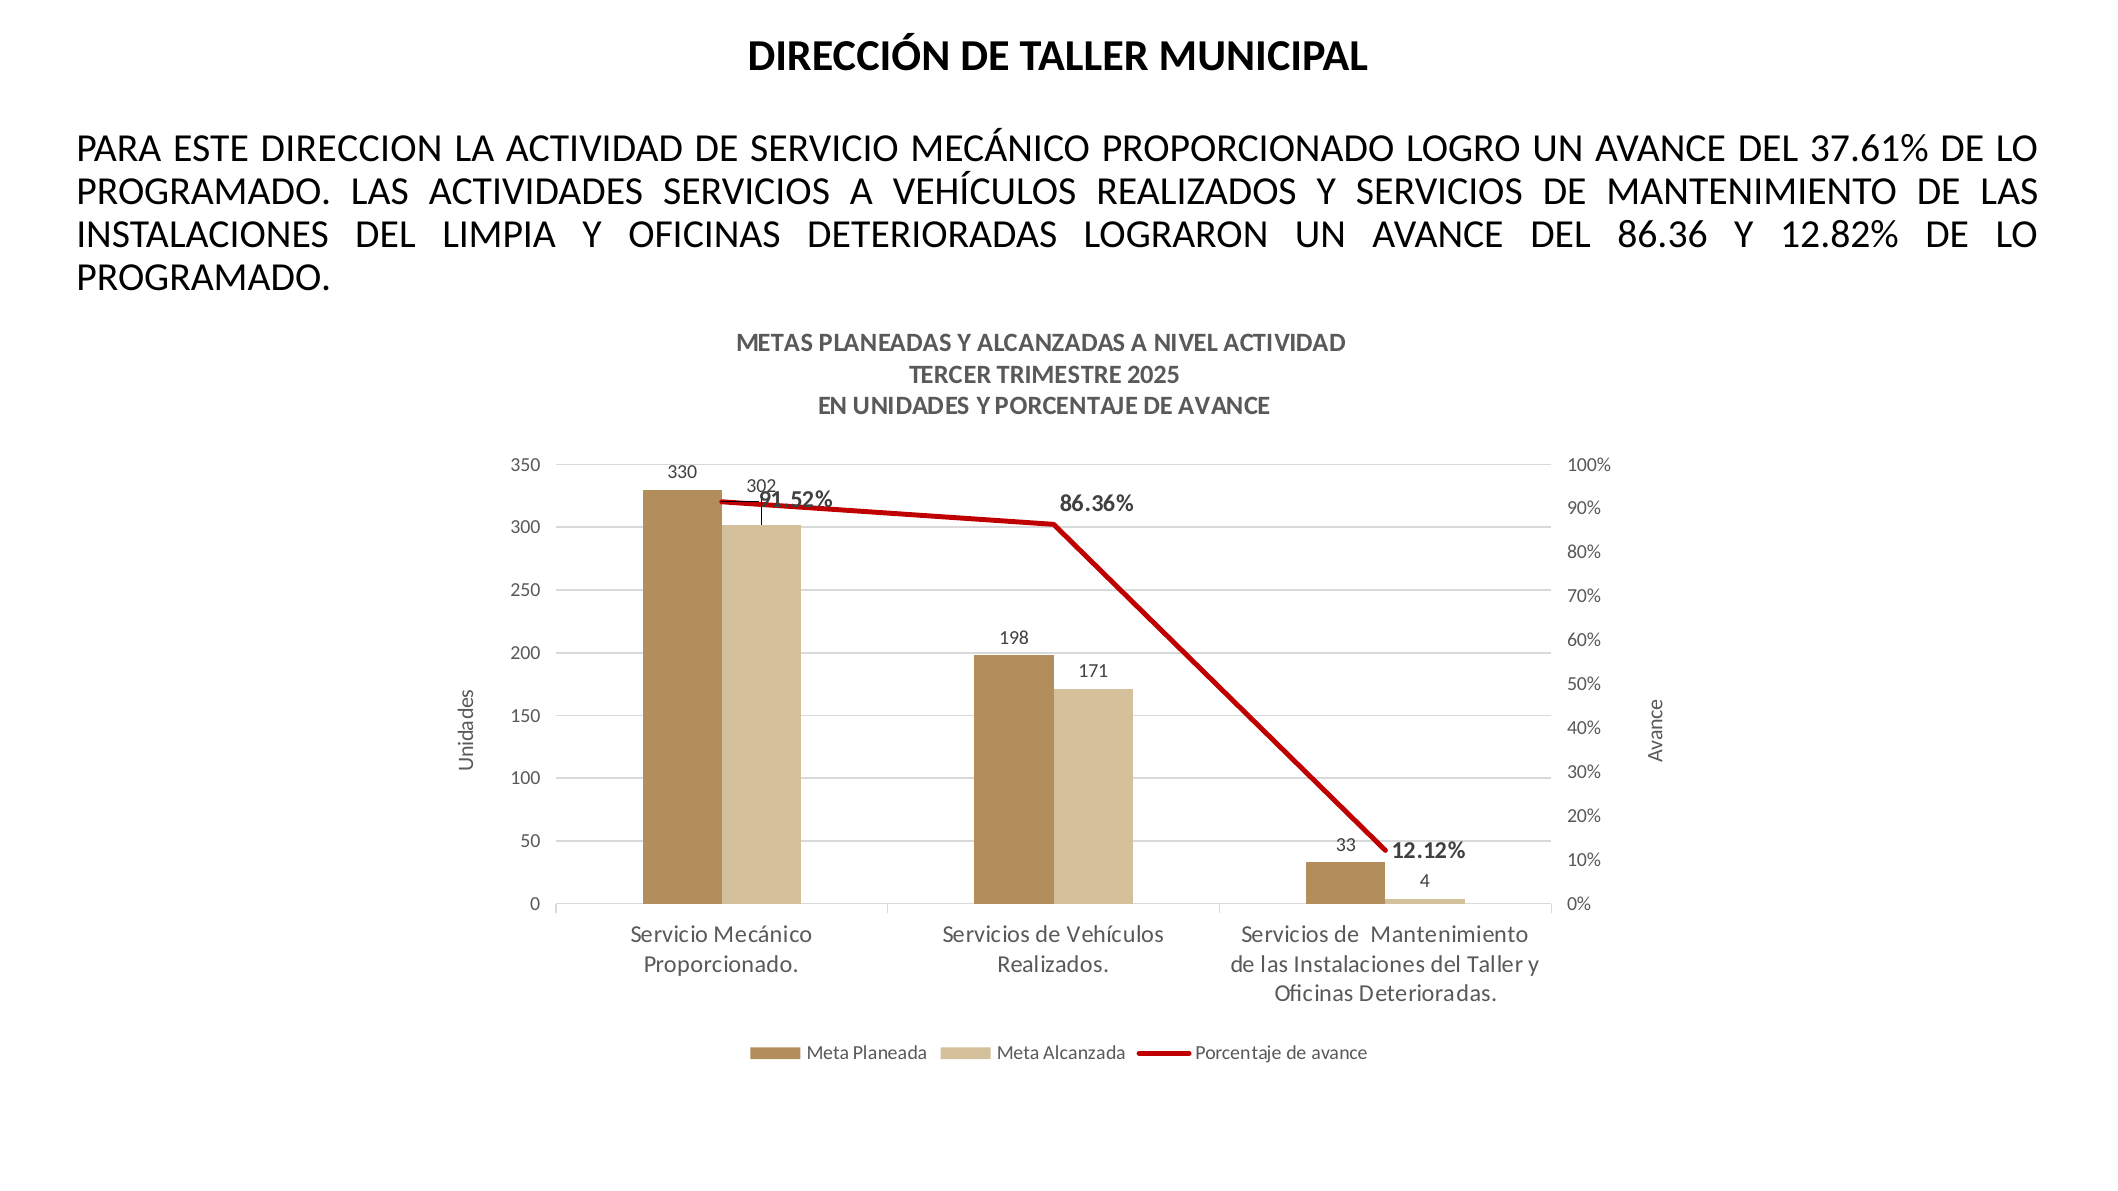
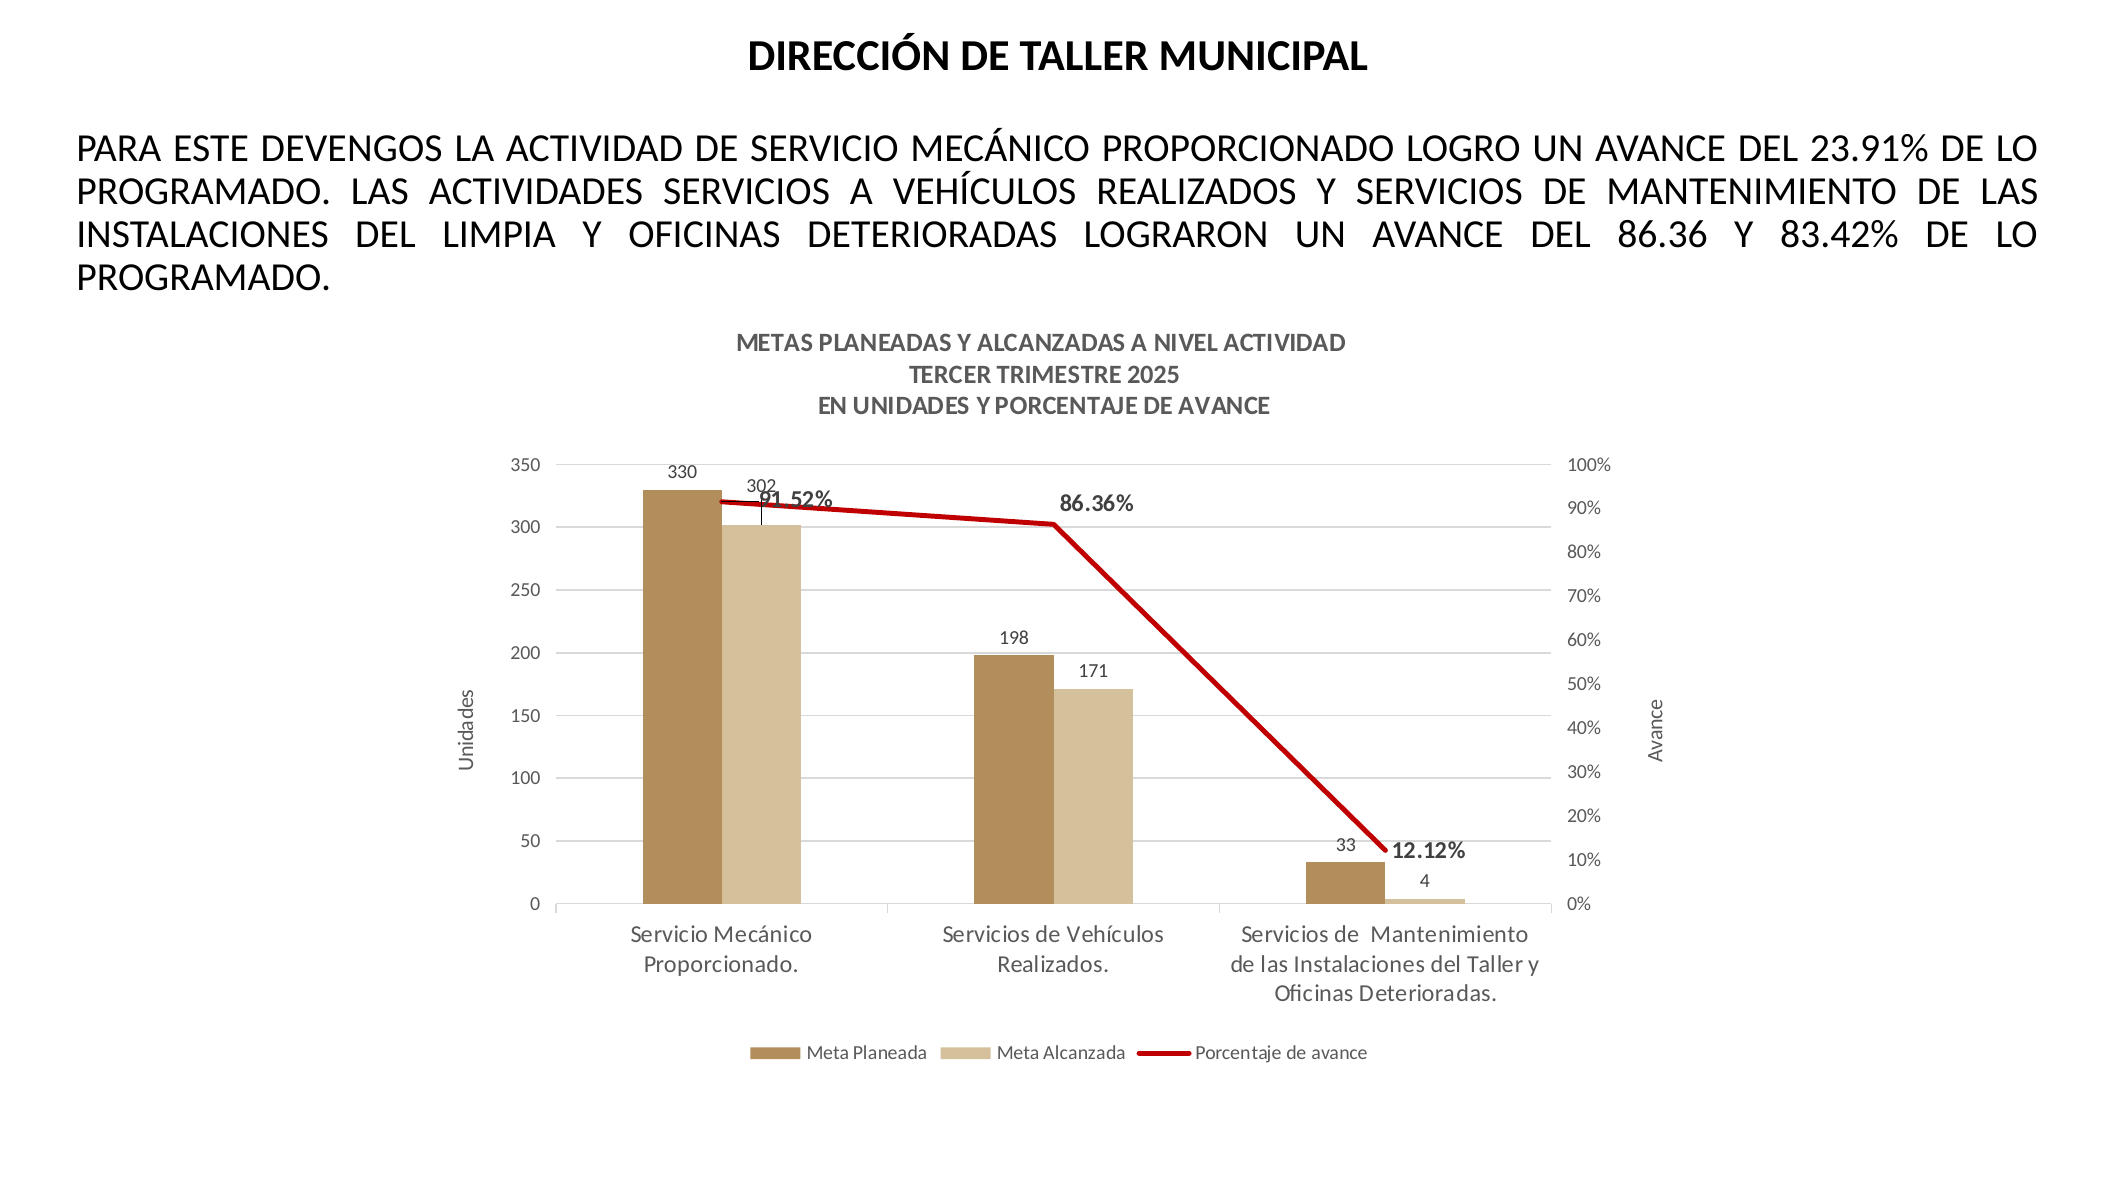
DIRECCION: DIRECCION -> DEVENGOS (352, 149)
37.61%: 37.61% -> 23.91% (1869, 149)
12.82%: 12.82% -> 83.42% (1839, 235)
